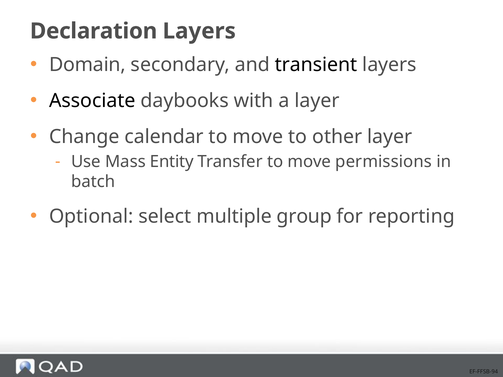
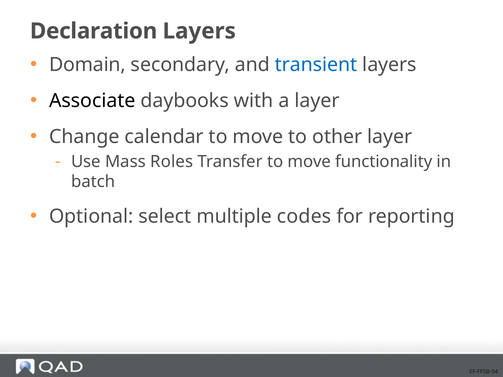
transient colour: black -> blue (316, 65)
Entity: Entity -> Roles (172, 162)
permissions: permissions -> functionality (384, 162)
group: group -> codes (304, 216)
